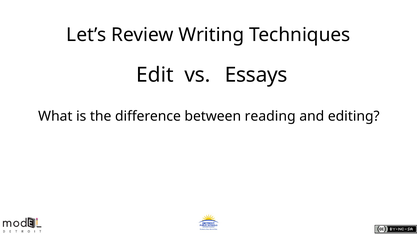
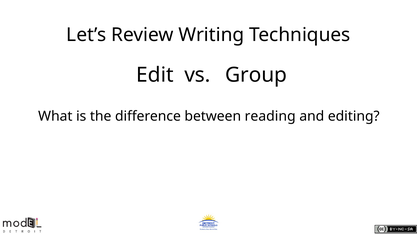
Essays: Essays -> Group (256, 75)
